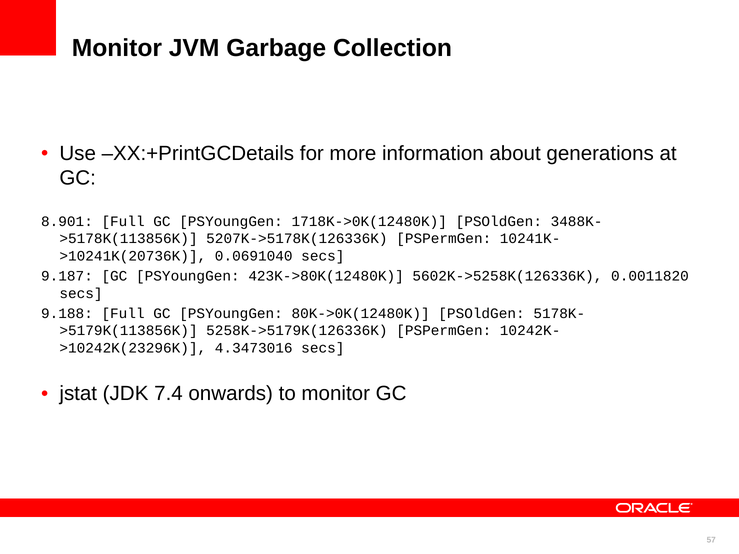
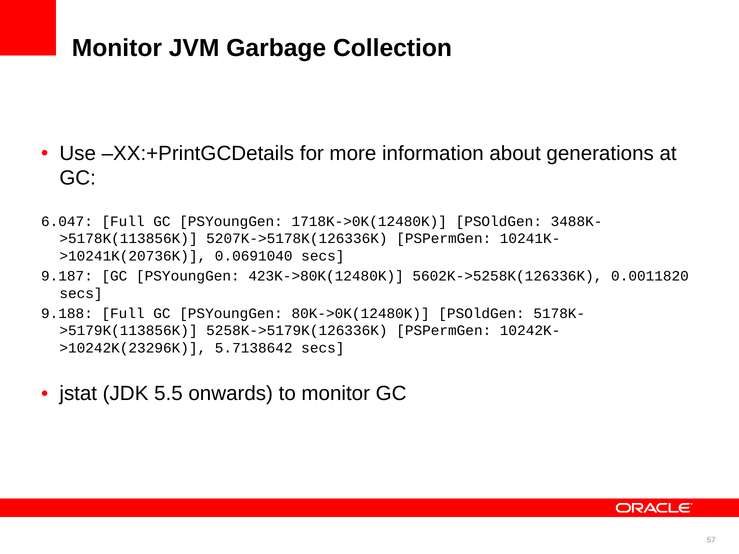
8.901: 8.901 -> 6.047 (67, 222)
4.3473016: 4.3473016 -> 5.7138642 (254, 348)
7.4: 7.4 -> 5.5 (168, 394)
